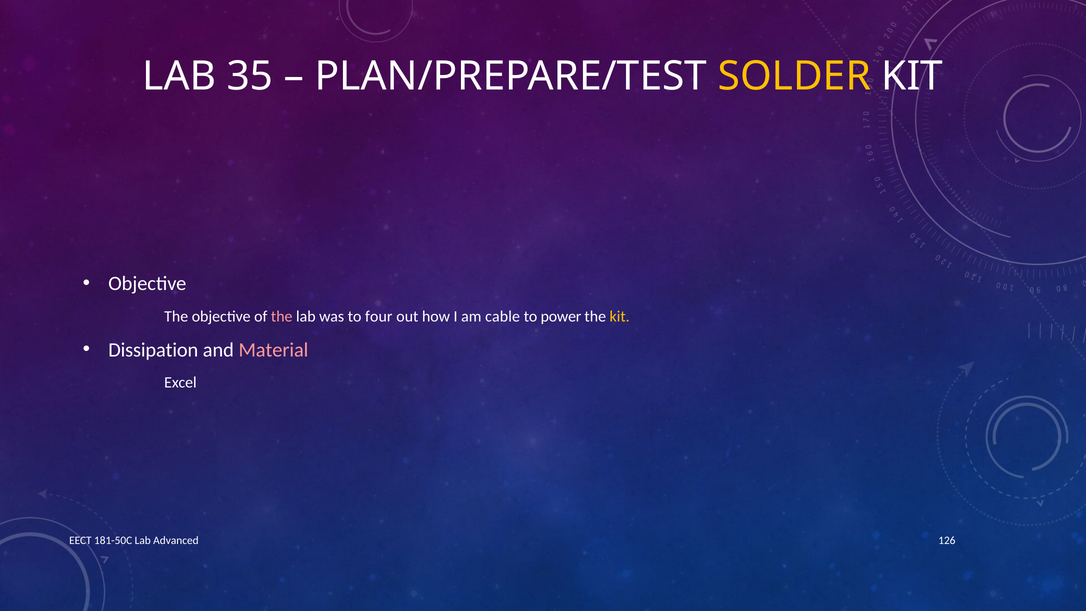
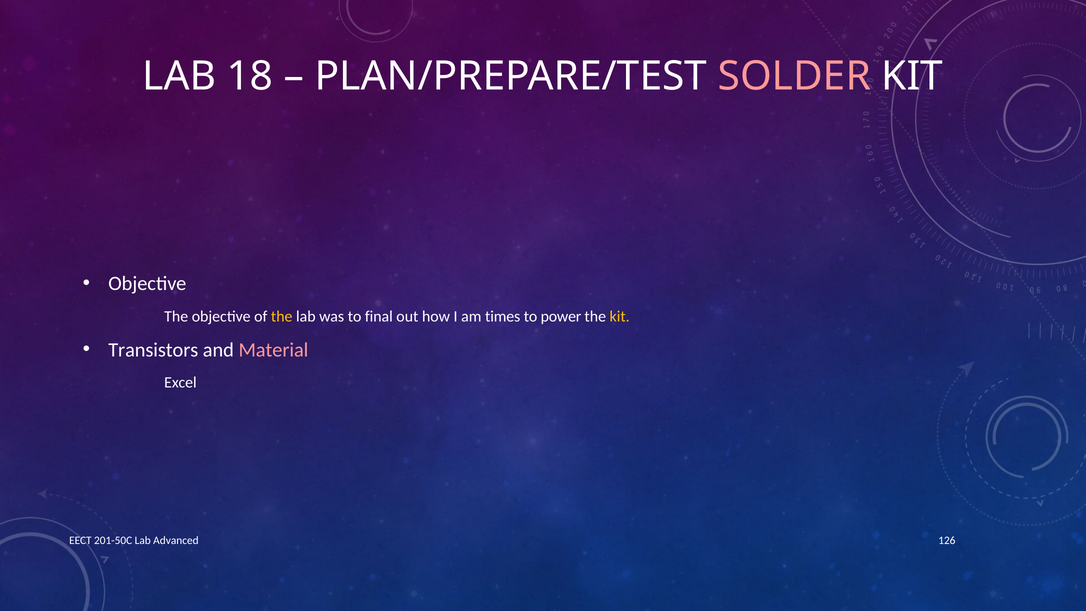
35: 35 -> 18 (250, 76)
SOLDER colour: yellow -> pink (794, 76)
the colour: pink -> yellow (282, 316)
four: four -> final (379, 316)
cable: cable -> times (503, 316)
Dissipation: Dissipation -> Transistors (153, 350)
181-50C: 181-50C -> 201-50C (113, 540)
